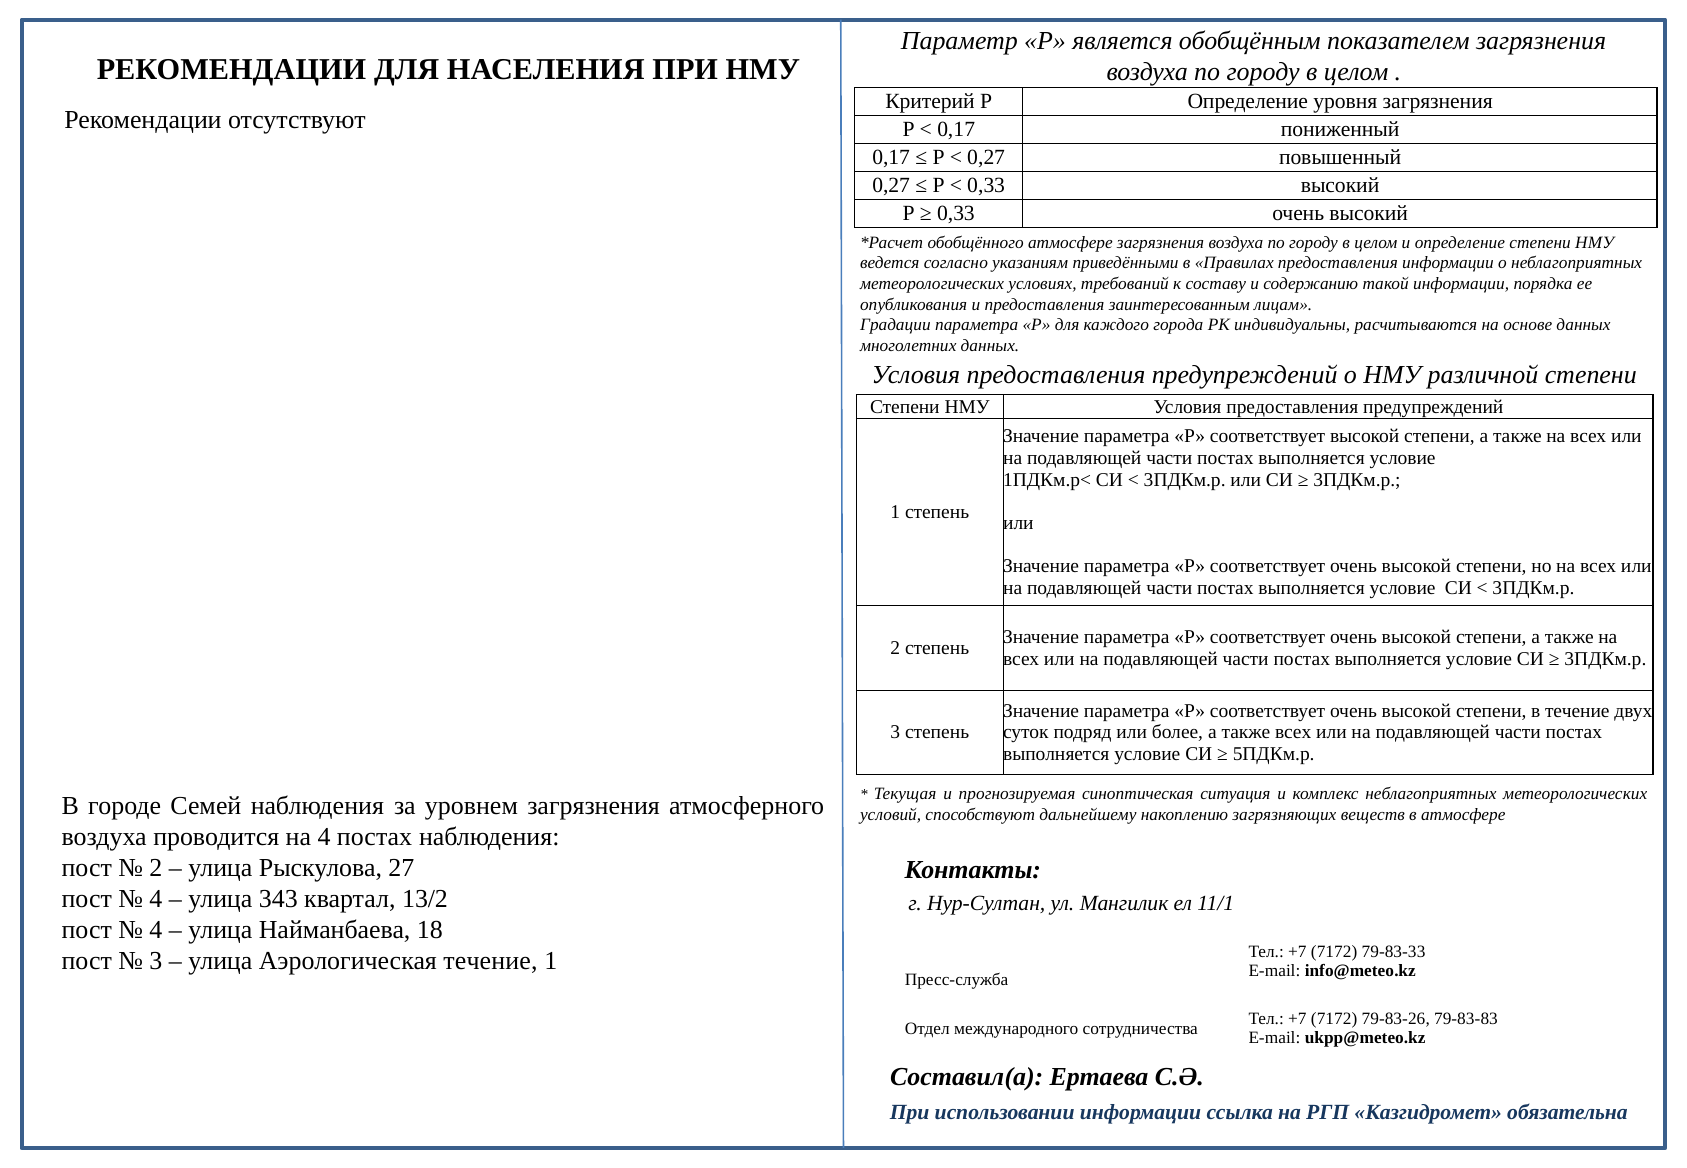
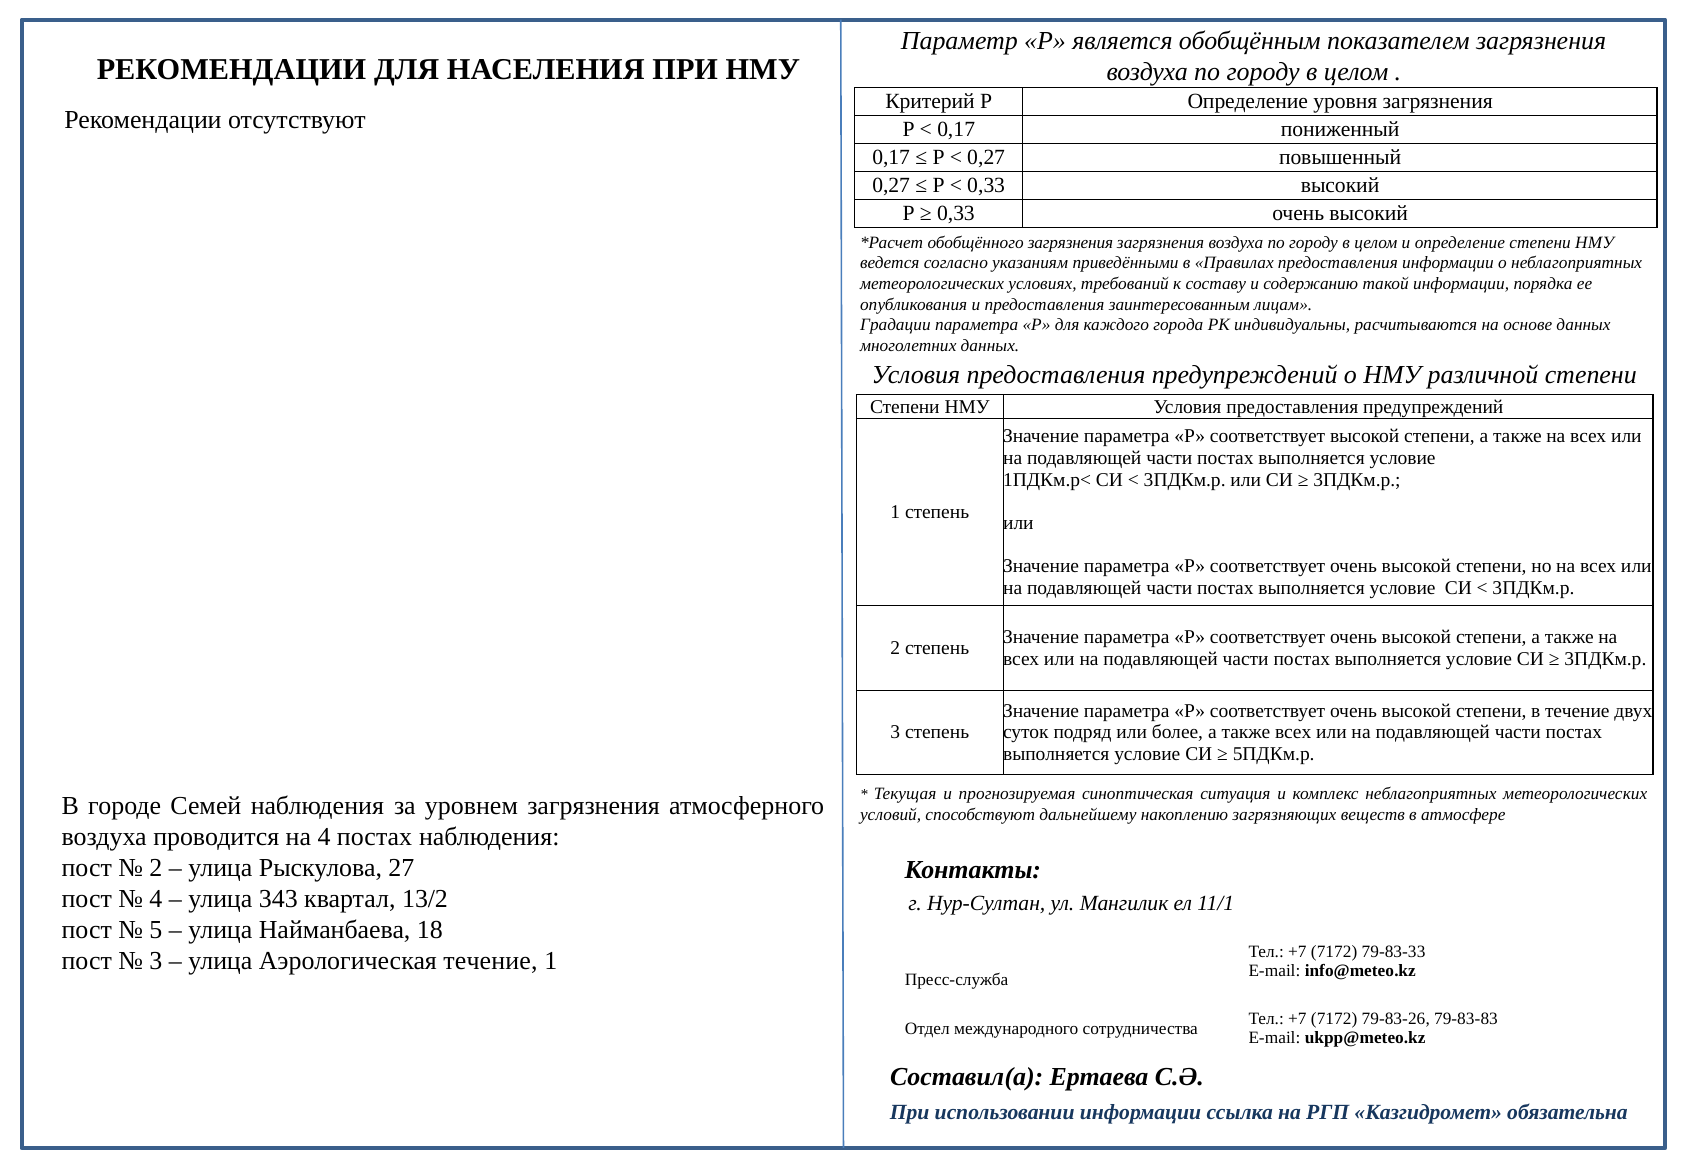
обобщённого атмосфере: атмосфере -> загрязнения (1070, 242)
4: 4 -> 5 (156, 930)
